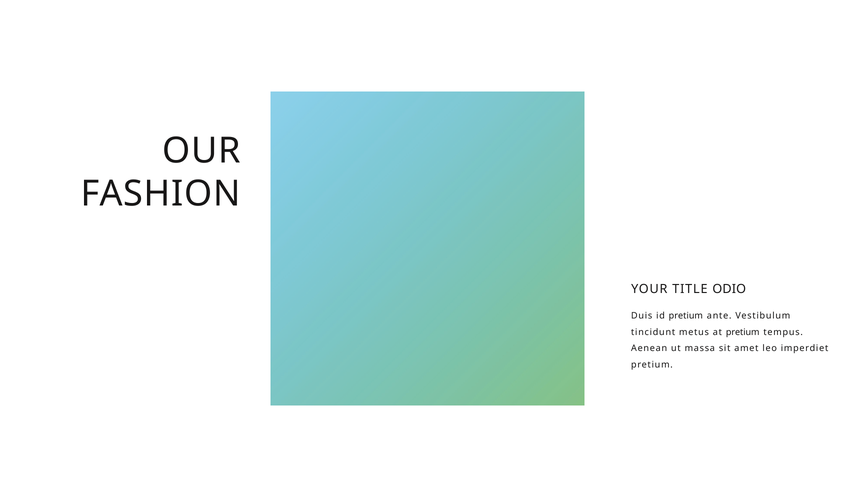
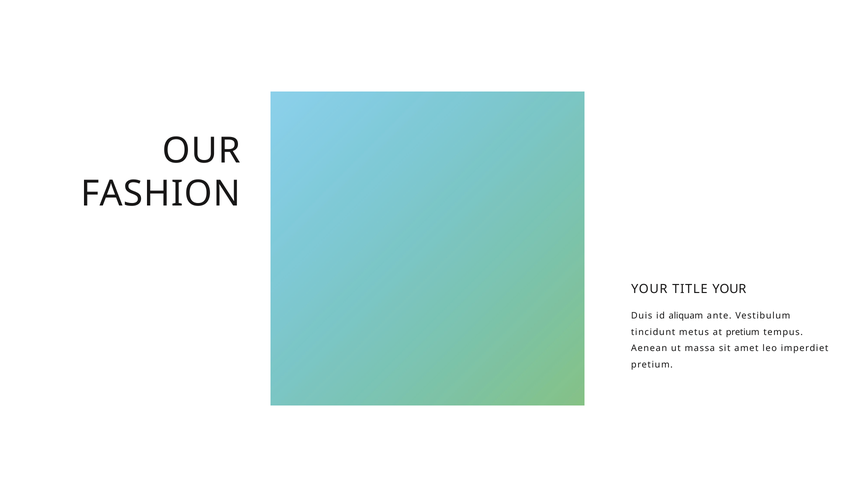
TITLE ODIO: ODIO -> YOUR (729, 289)
id pretium: pretium -> aliquam (686, 316)
